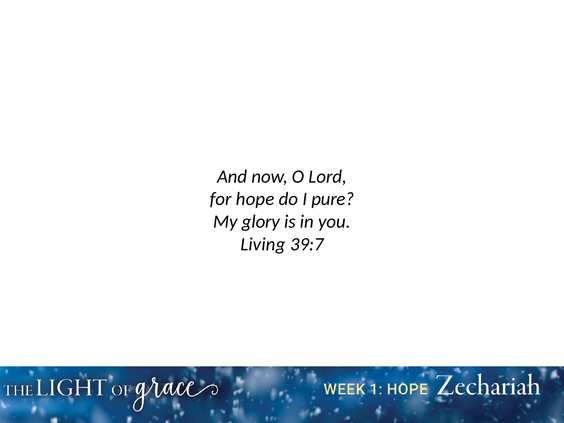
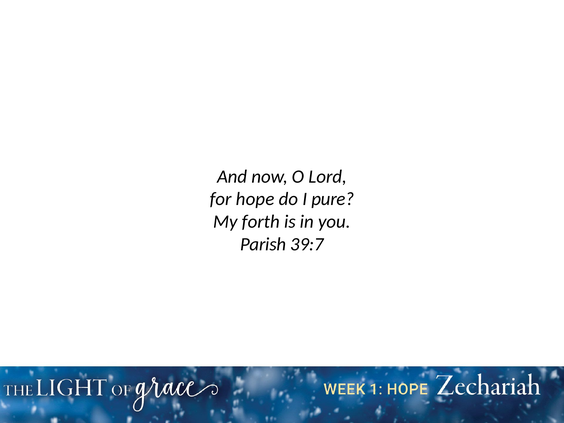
glory: glory -> forth (261, 222)
Living: Living -> Parish (263, 244)
